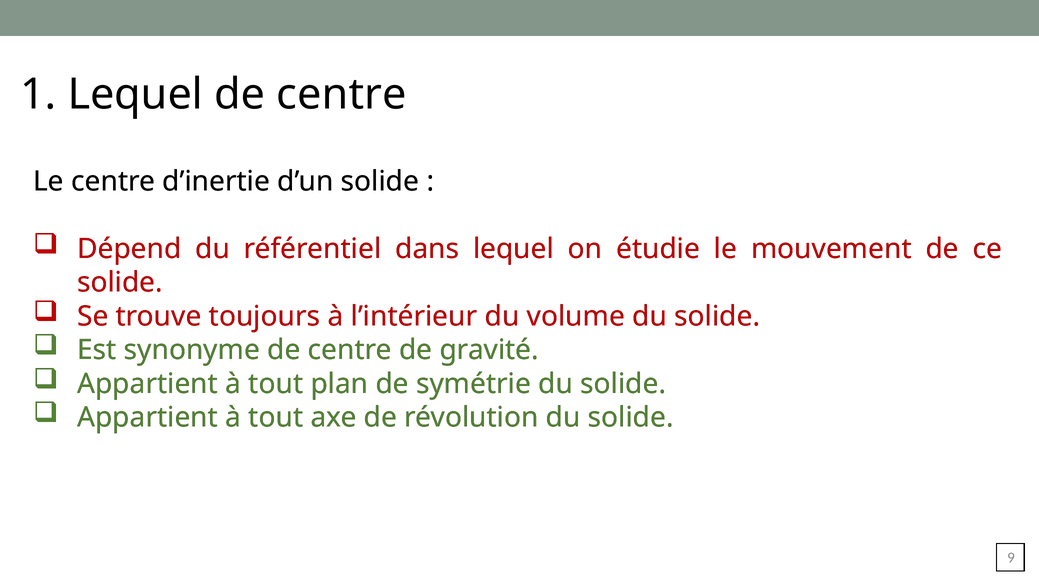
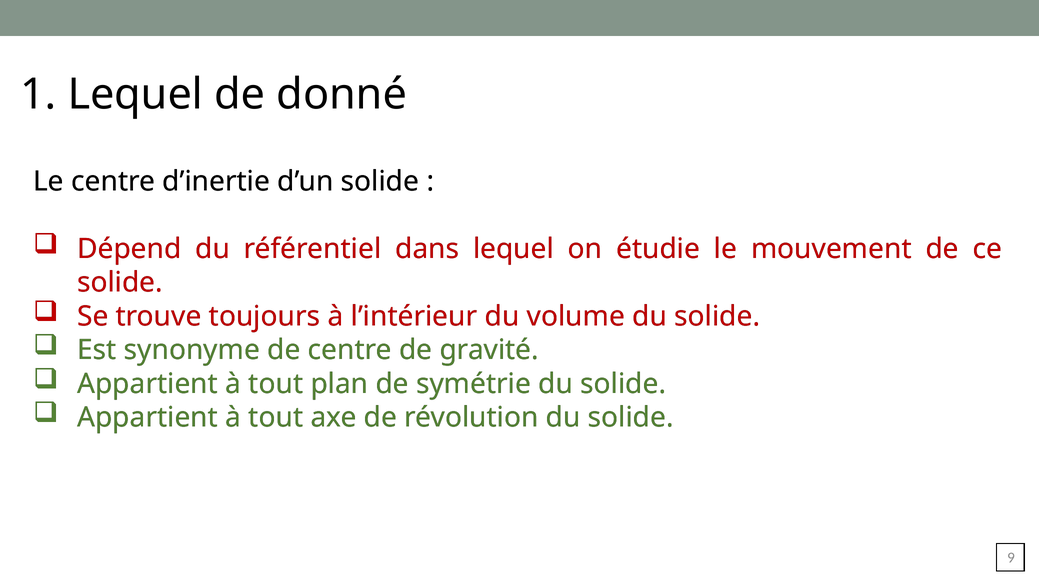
centre: centre -> donné (342, 94)
